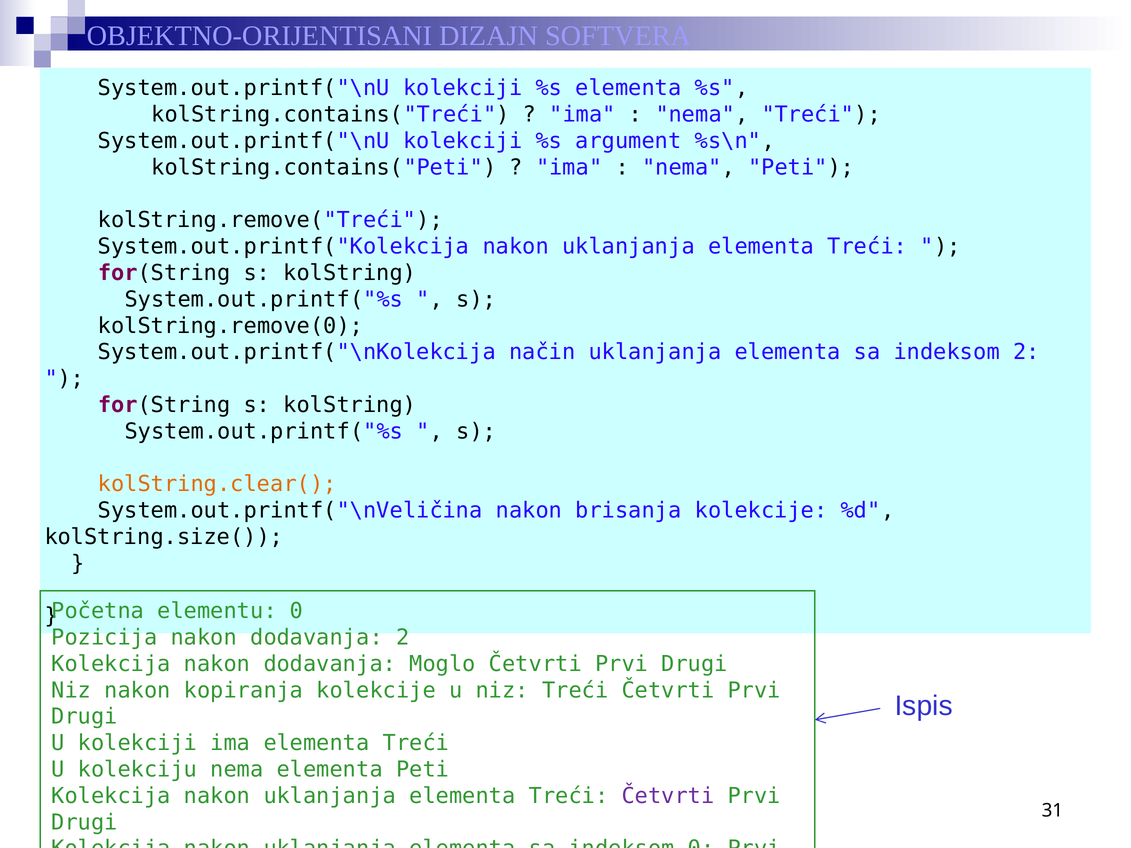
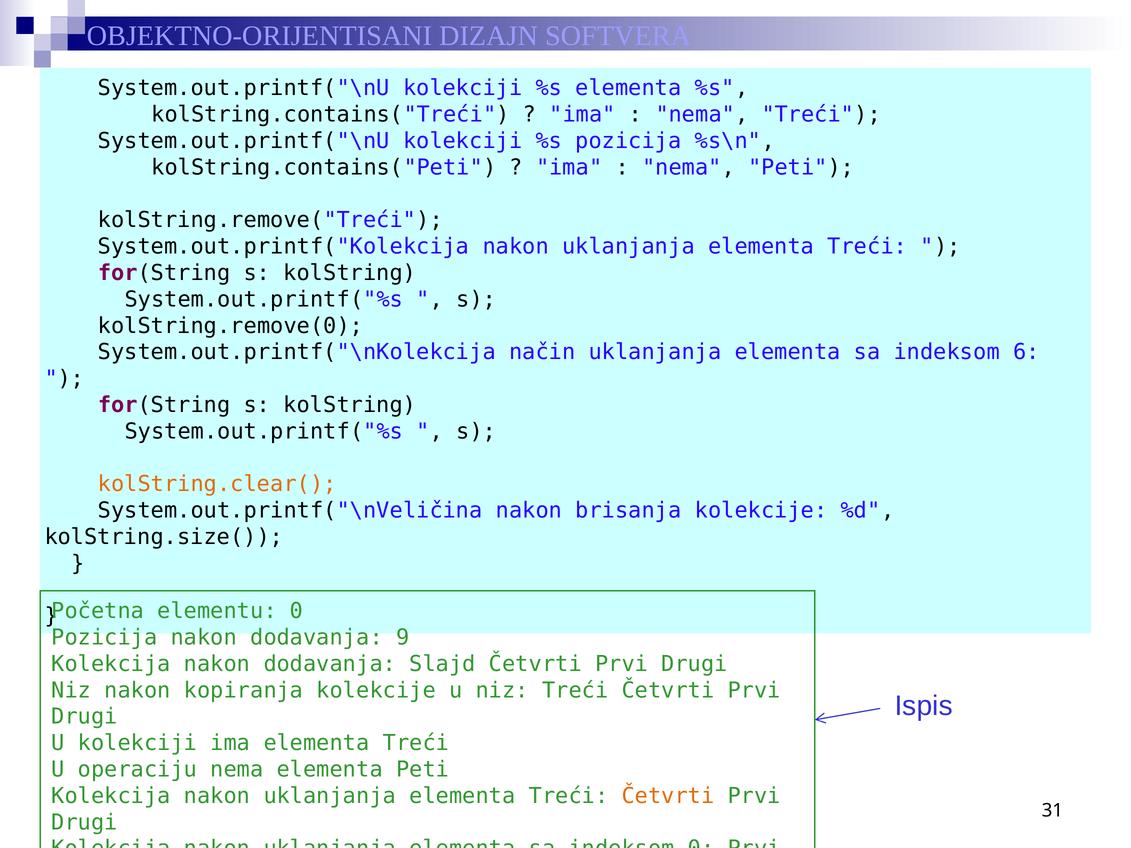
%s argument: argument -> pozicija (628, 141)
indeksom 2: 2 -> 6 (1026, 352)
dodavanja 2: 2 -> 9 (403, 638)
Moglo: Moglo -> Slajd (442, 664)
kolekciju: kolekciju -> operaciju (137, 770)
Četvrti colour: purple -> orange (668, 796)
